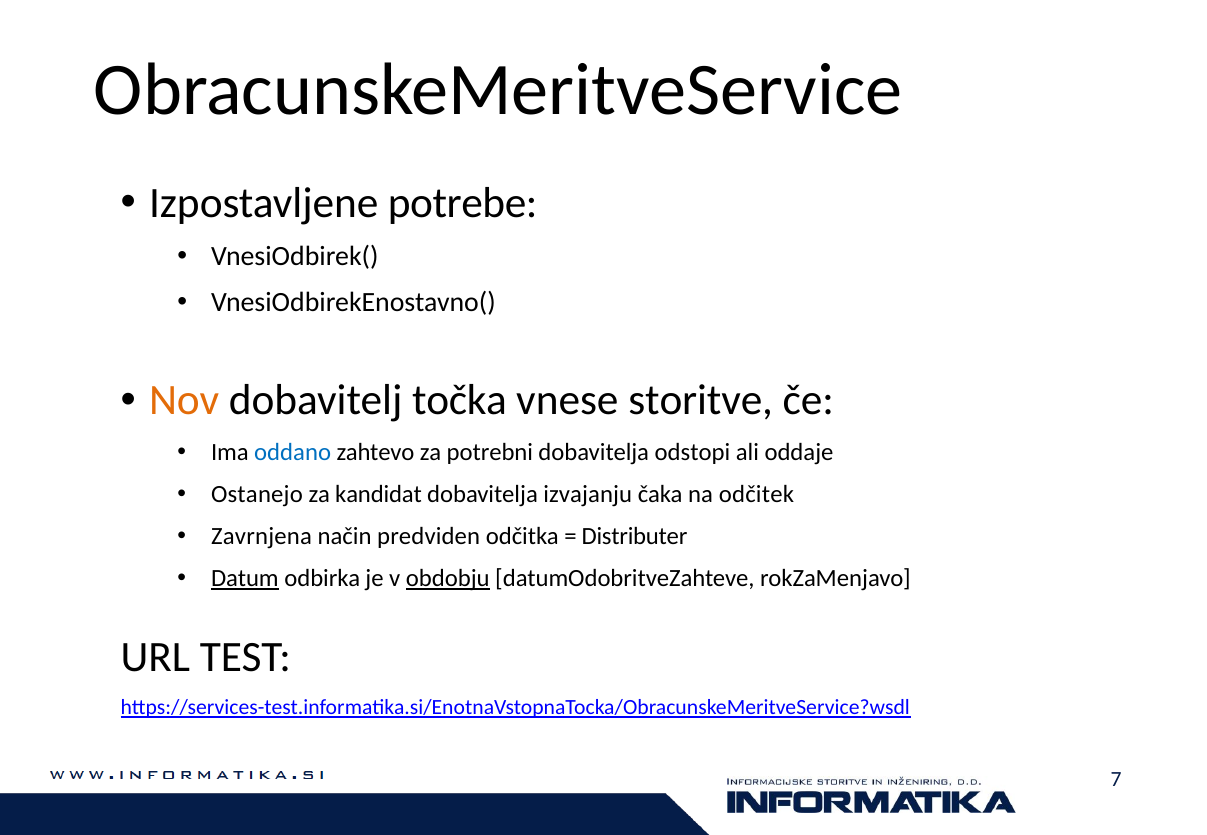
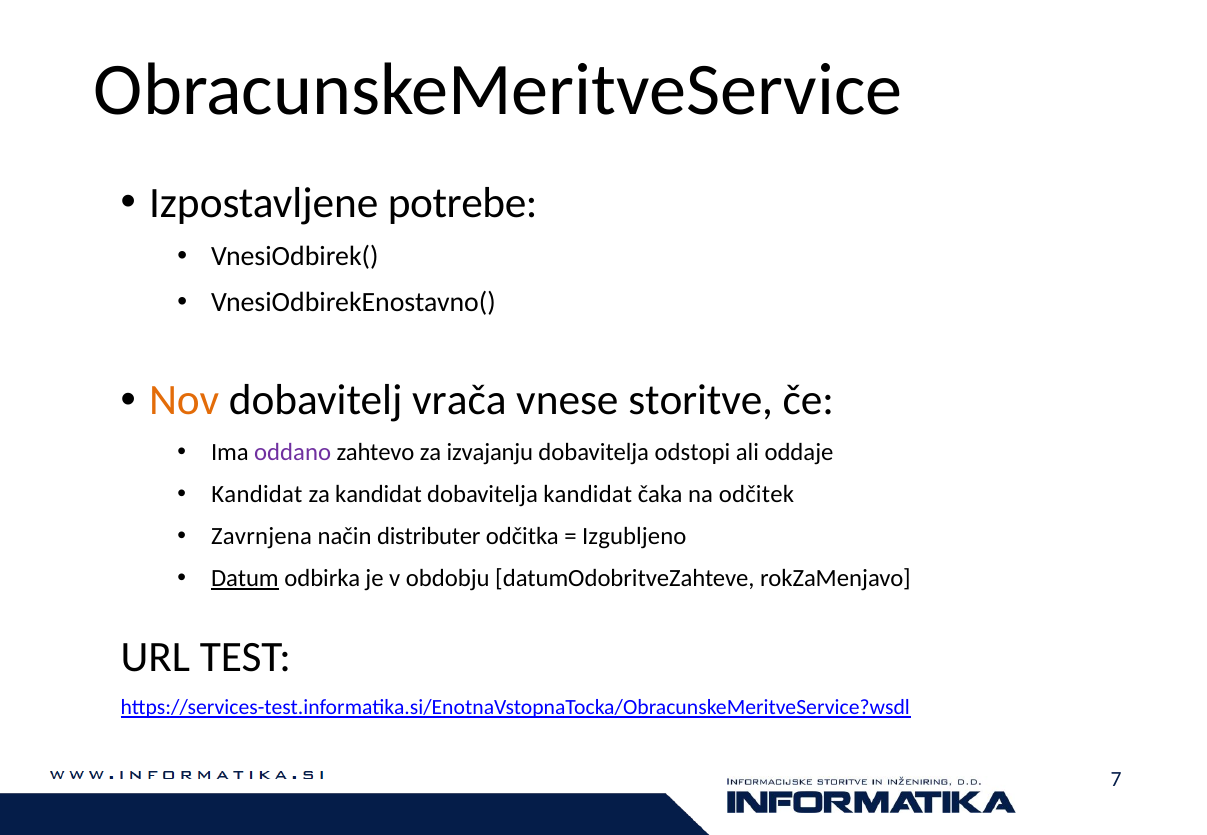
točka: točka -> vrača (459, 401)
oddano colour: blue -> purple (293, 453)
potrebni: potrebni -> izvajanju (490, 453)
Ostanejo: Ostanejo -> Kandidat (257, 495)
dobavitelja izvajanju: izvajanju -> kandidat (588, 495)
predviden: predviden -> distributer (429, 537)
Distributer: Distributer -> Izgubljeno (634, 537)
obdobju underline: present -> none (448, 579)
